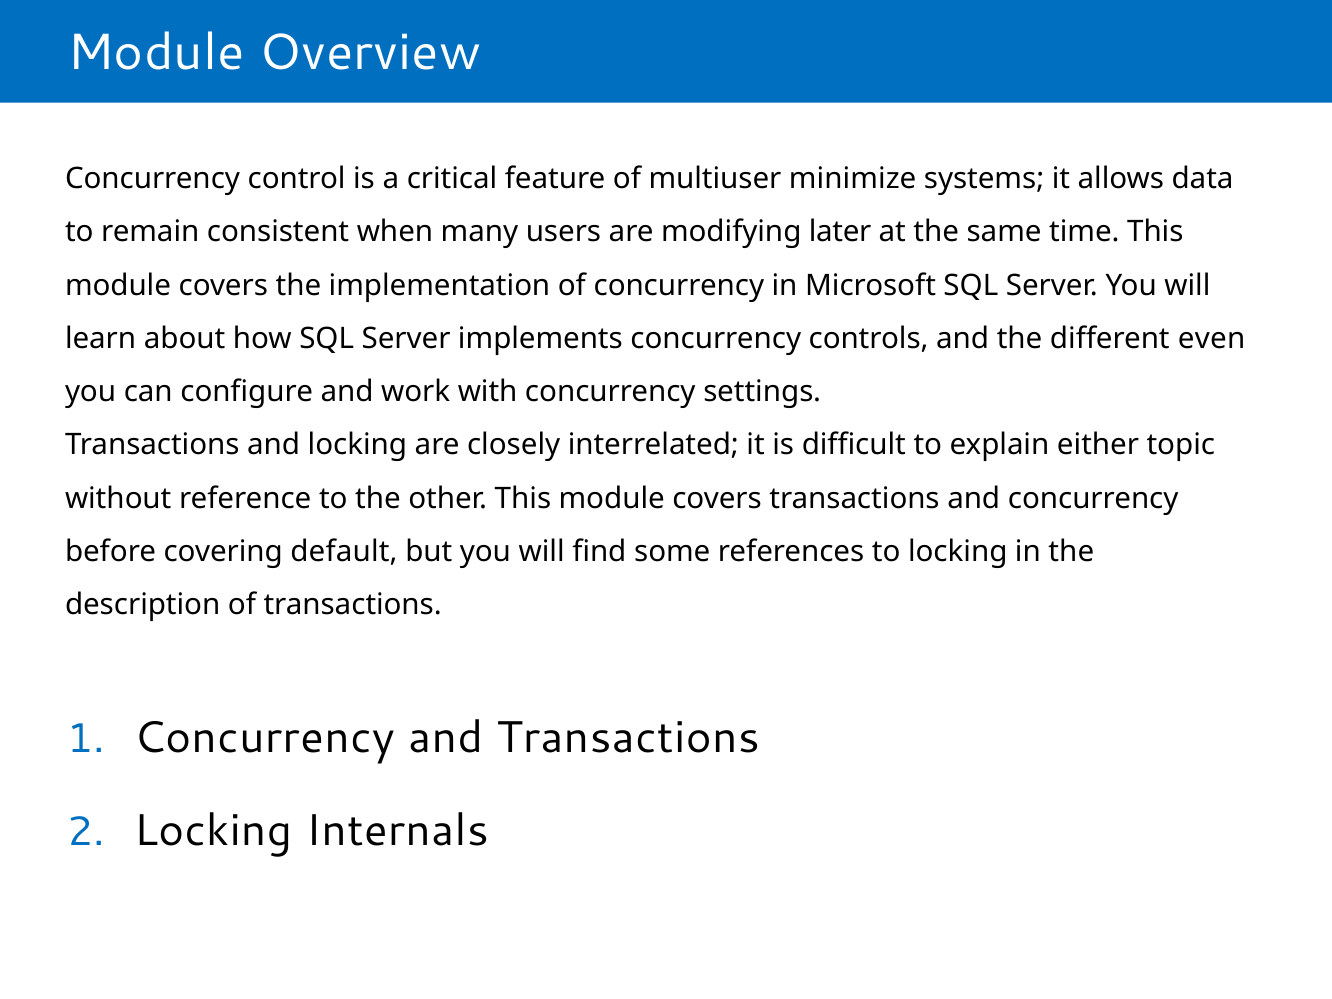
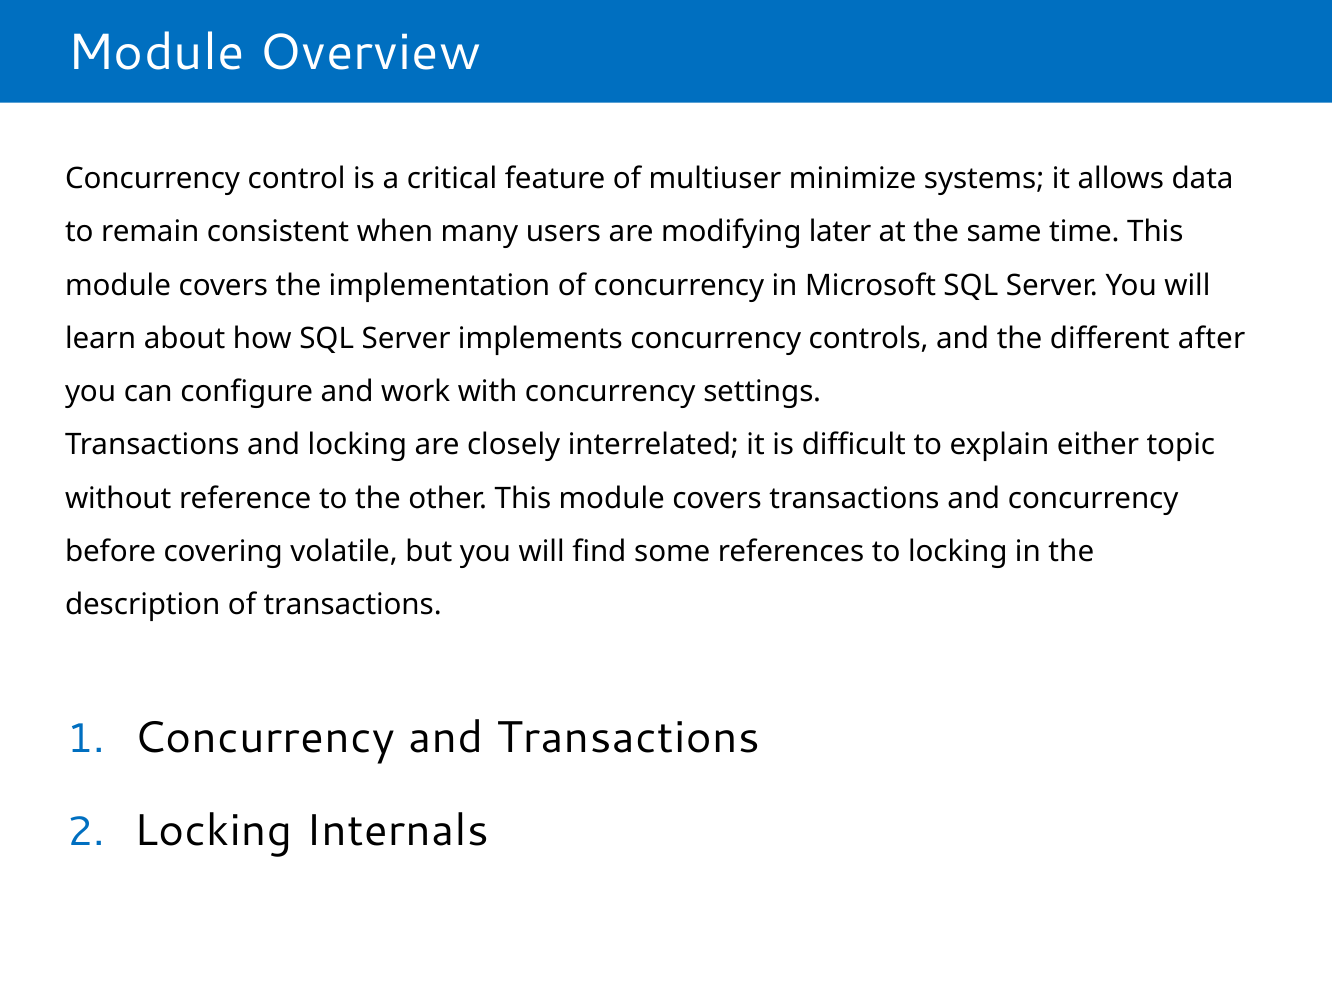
even: even -> after (1212, 339)
default: default -> volatile (344, 552)
